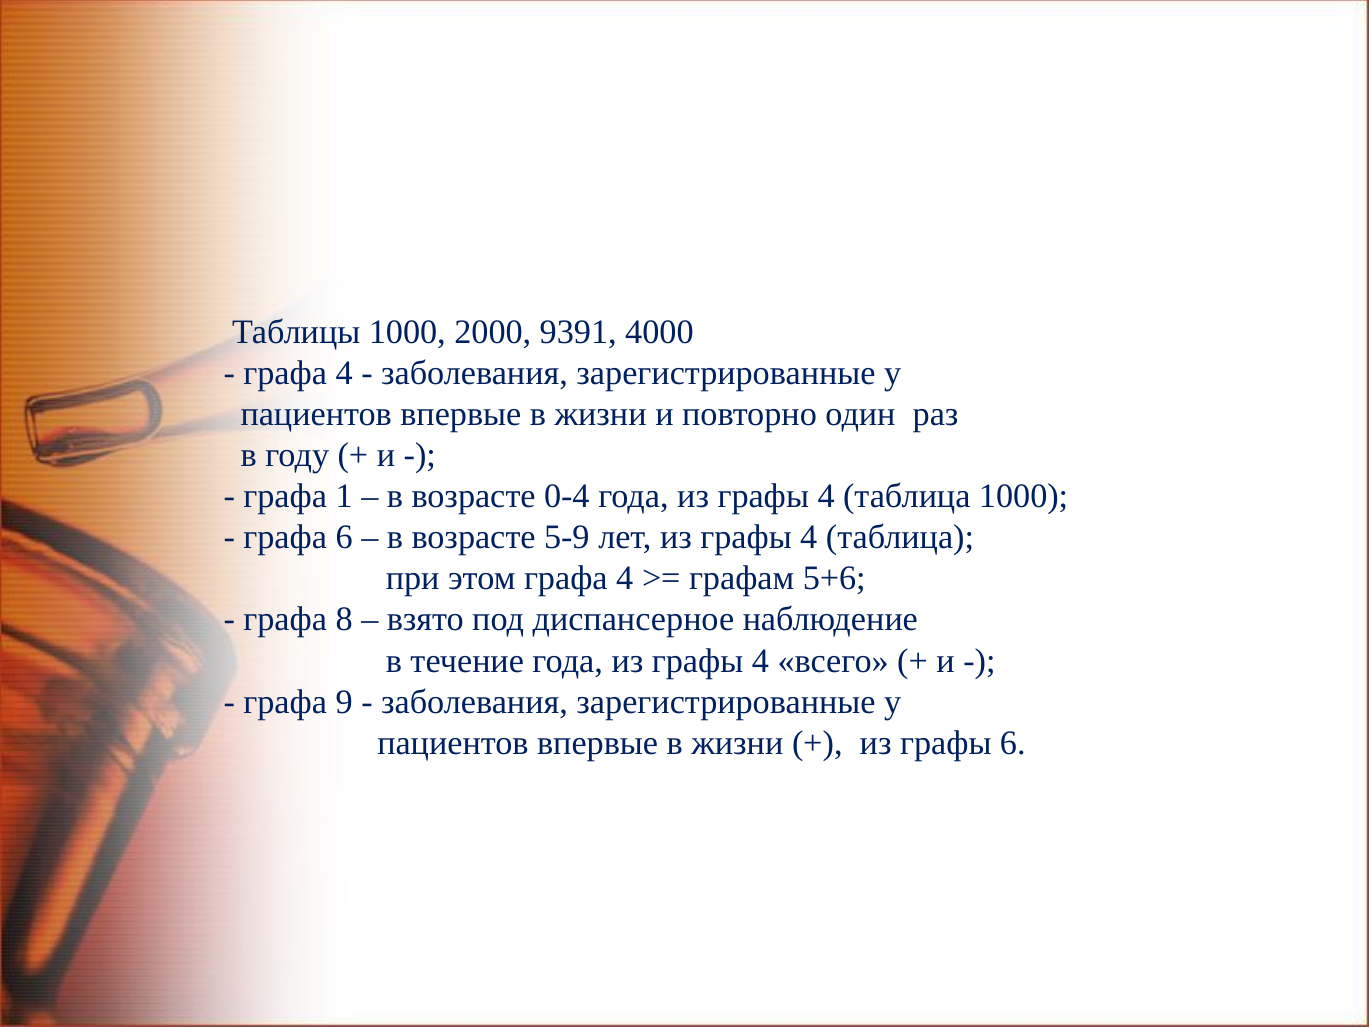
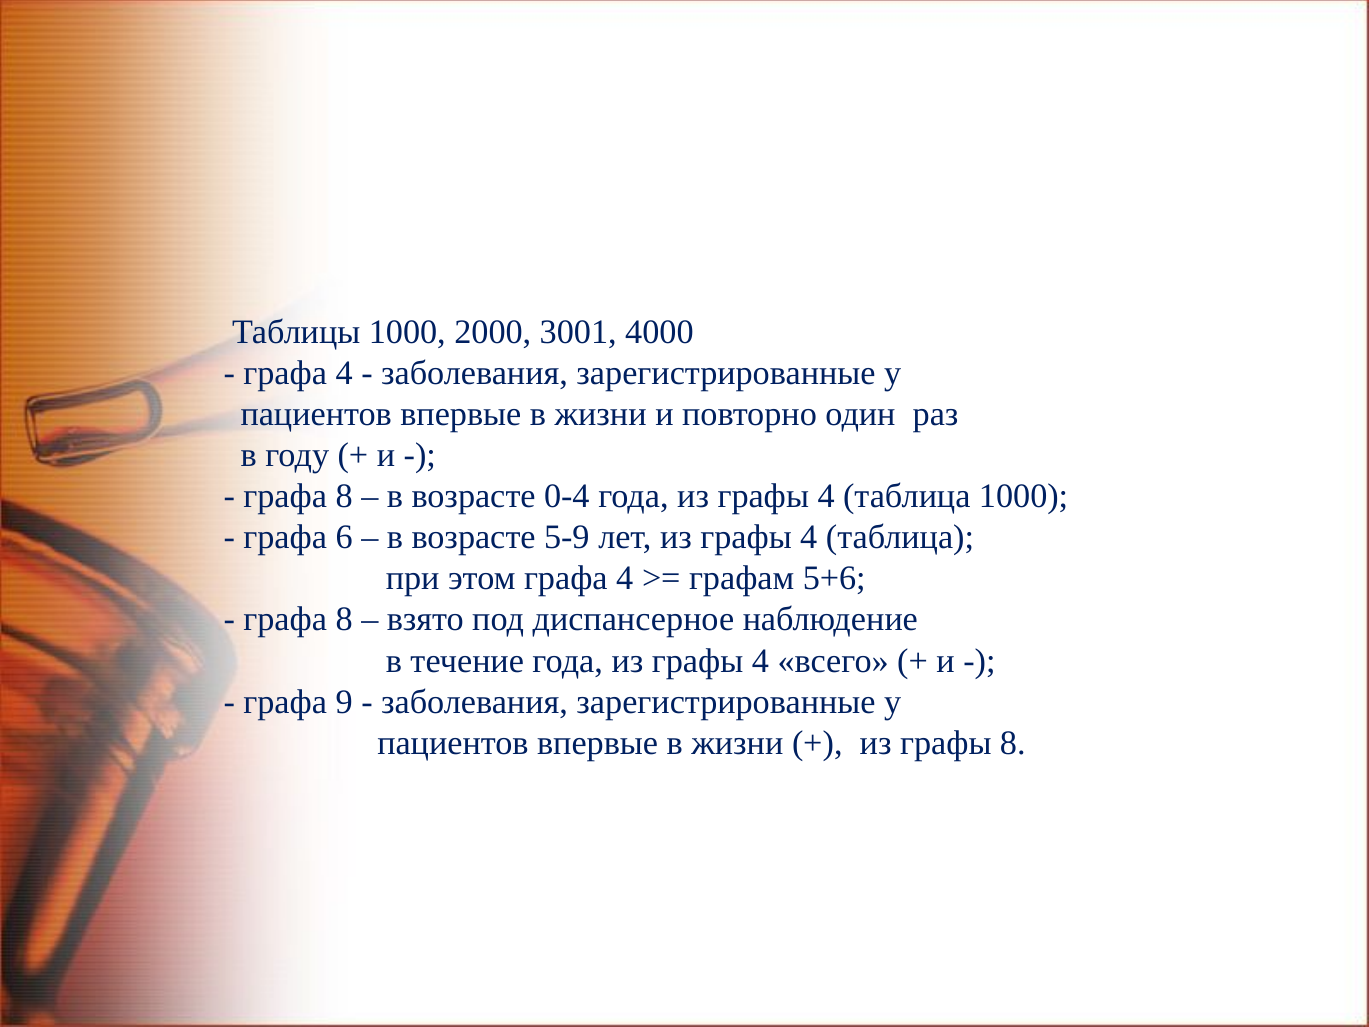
9391: 9391 -> 3001 (578, 332)
1: 1 -> 8 (344, 496)
графы 6: 6 -> 8 (1013, 743)
